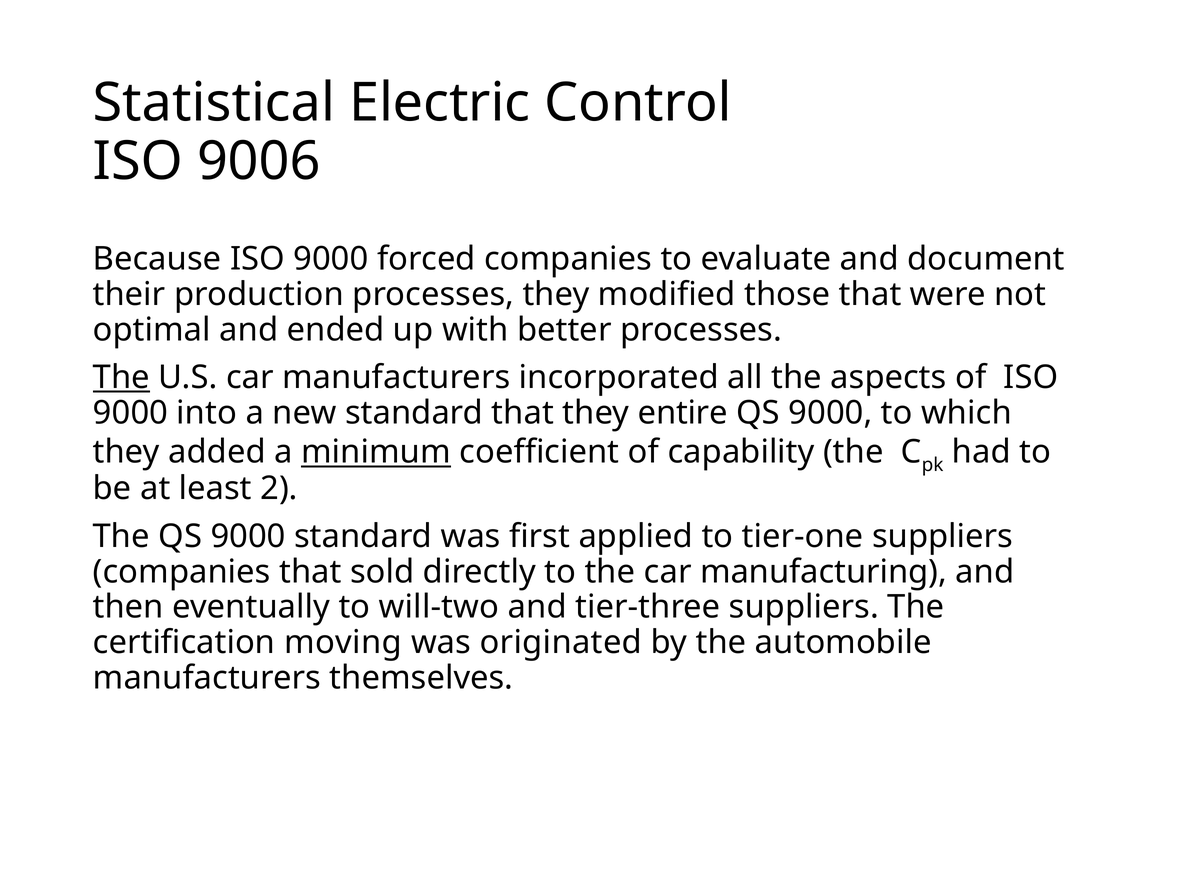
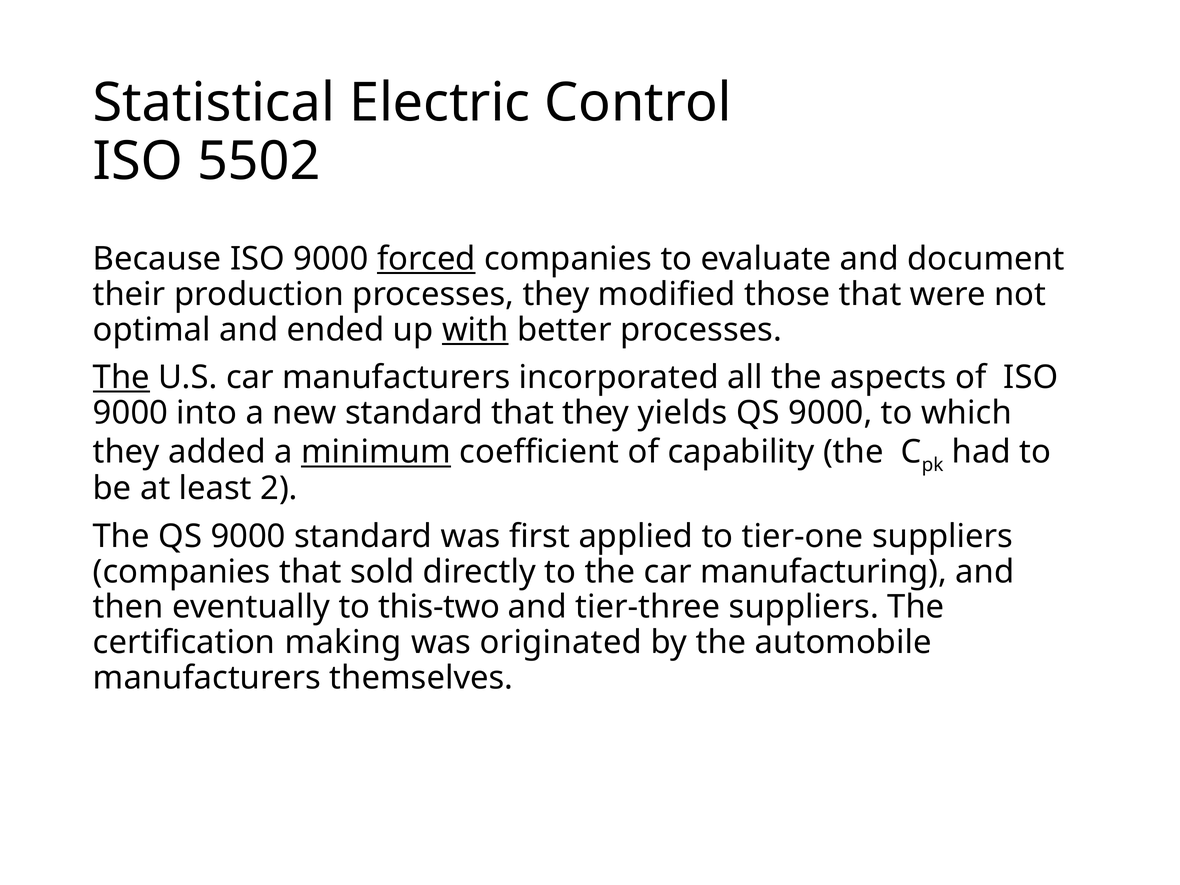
9006: 9006 -> 5502 (259, 161)
forced underline: none -> present (426, 259)
with underline: none -> present (475, 330)
entire: entire -> yields (683, 413)
will-two: will-two -> this-two (439, 607)
moving: moving -> making (343, 642)
